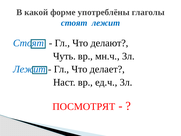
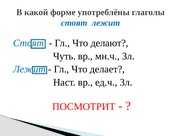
ПОСМОТРЯТ: ПОСМОТРЯТ -> ПОСМОТРИТ (84, 106)
